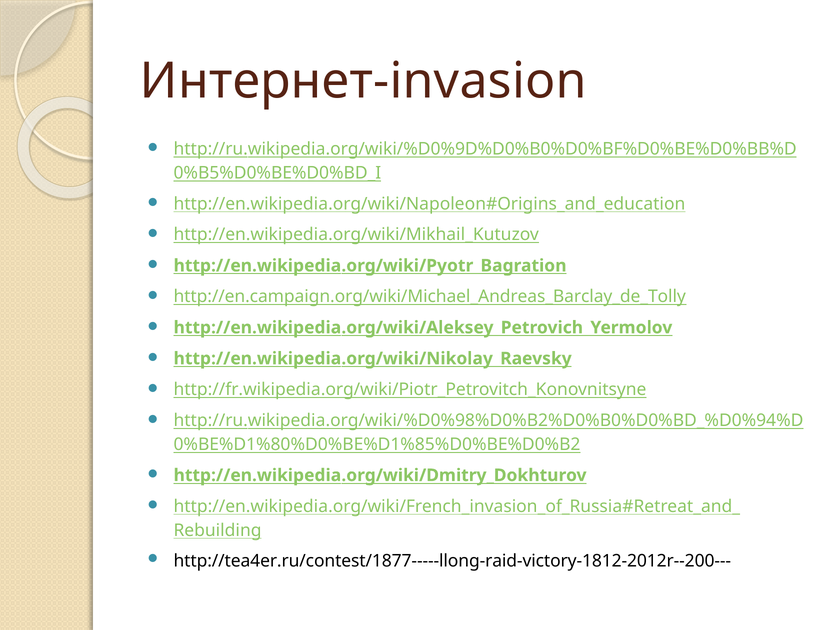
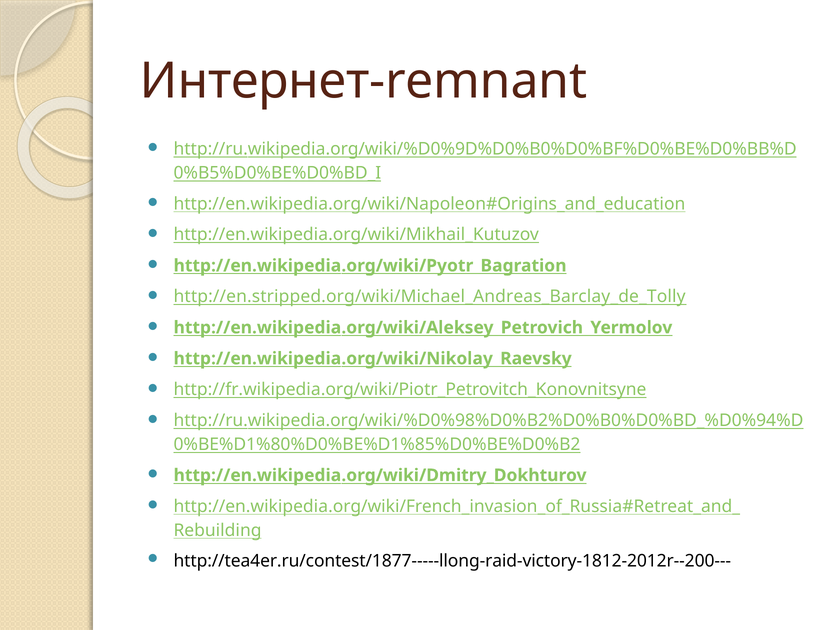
Интернет-invasion: Интернет-invasion -> Интернет-remnant (364, 81)
http://en.campaign.org/wiki/Michael_Andreas_Barclay_de_Tolly: http://en.campaign.org/wiki/Michael_Andreas_Barclay_de_Tolly -> http://en.stripped.org/wiki/Michael_Andreas_Barclay_de_Tolly (430, 296)
